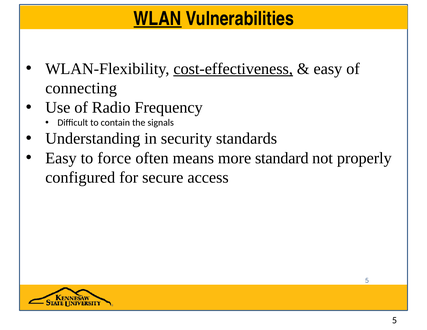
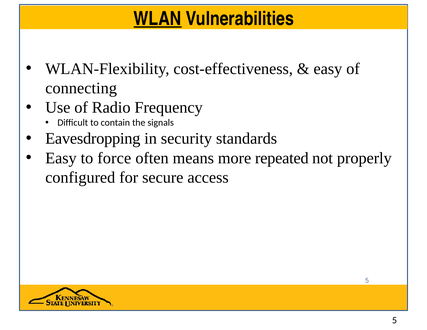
cost-effectiveness underline: present -> none (233, 69)
Understanding: Understanding -> Eavesdropping (93, 139)
standard: standard -> repeated (282, 158)
